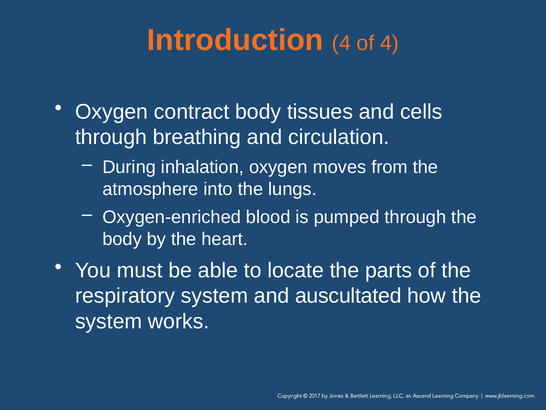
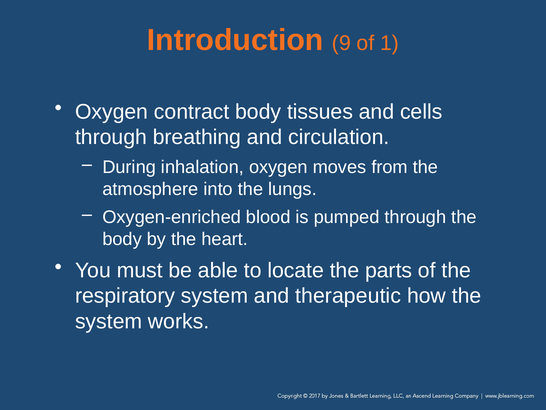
Introduction 4: 4 -> 9 (341, 43)
of 4: 4 -> 1 (390, 43)
auscultated: auscultated -> therapeutic (348, 296)
